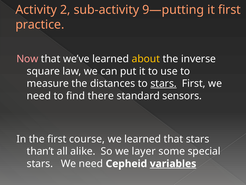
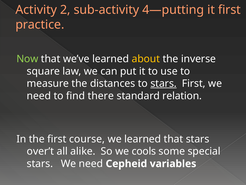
9—putting: 9—putting -> 4—putting (173, 10)
Now colour: pink -> light green (27, 59)
sensors: sensors -> relation (182, 96)
than’t: than’t -> over’t (40, 151)
layer: layer -> cools (144, 151)
variables underline: present -> none (173, 163)
